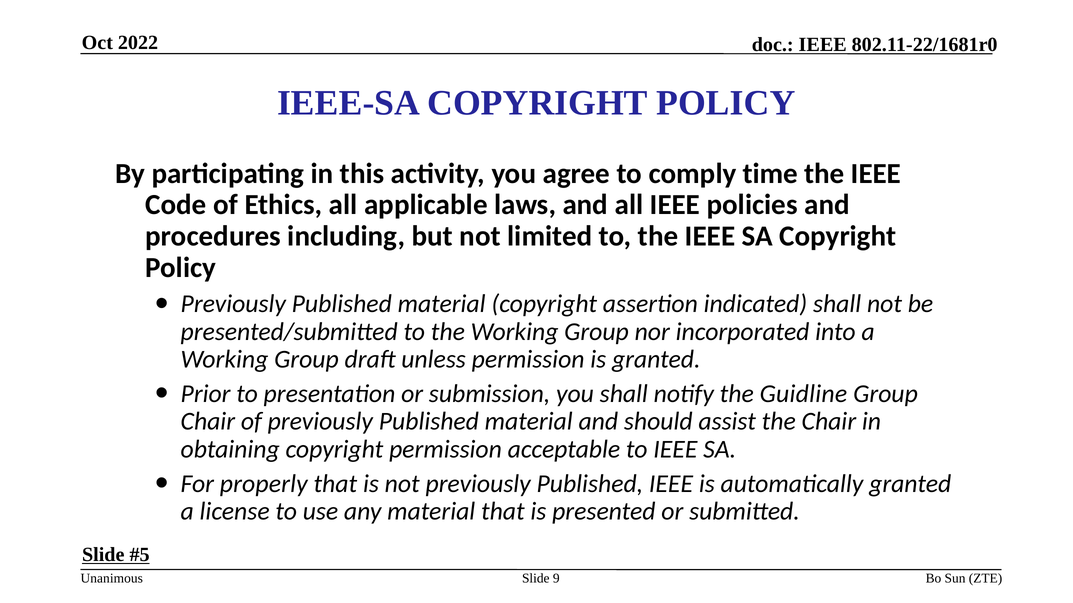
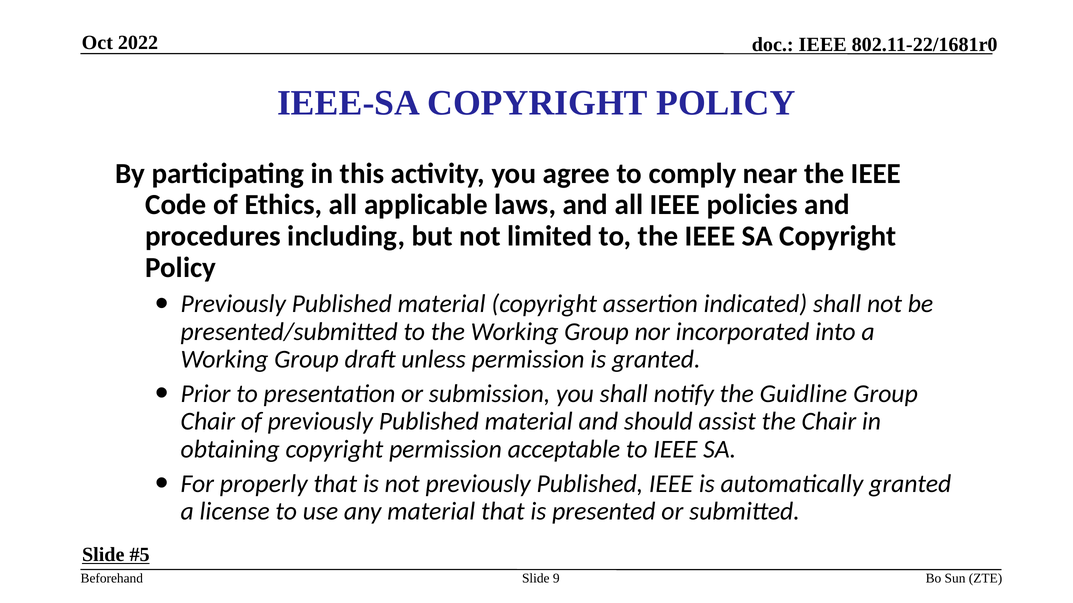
time: time -> near (770, 174)
Unanimous: Unanimous -> Beforehand (112, 579)
